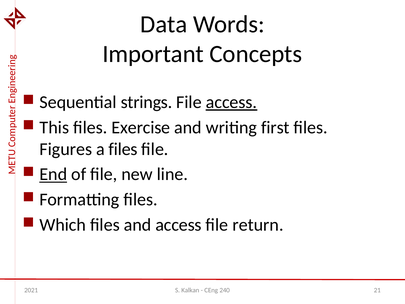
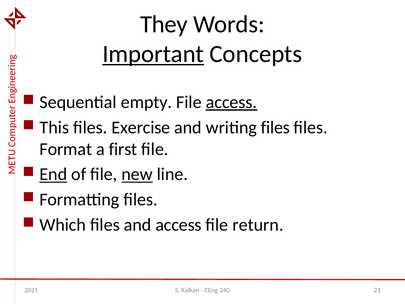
Data: Data -> They (164, 24)
Important underline: none -> present (153, 54)
strings: strings -> empty (146, 102)
writing first: first -> files (275, 127)
Figures: Figures -> Format (66, 149)
a files: files -> first (123, 149)
new underline: none -> present (137, 174)
